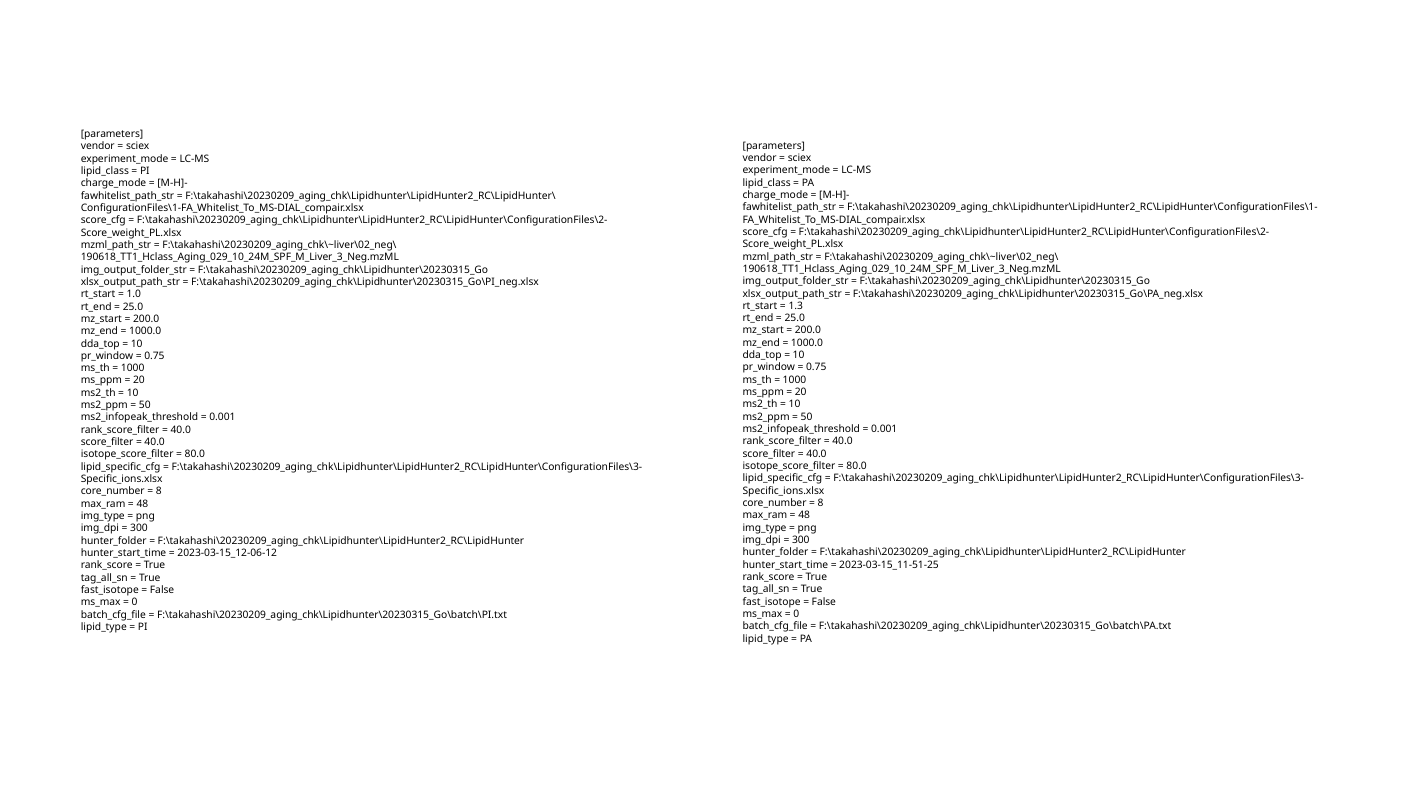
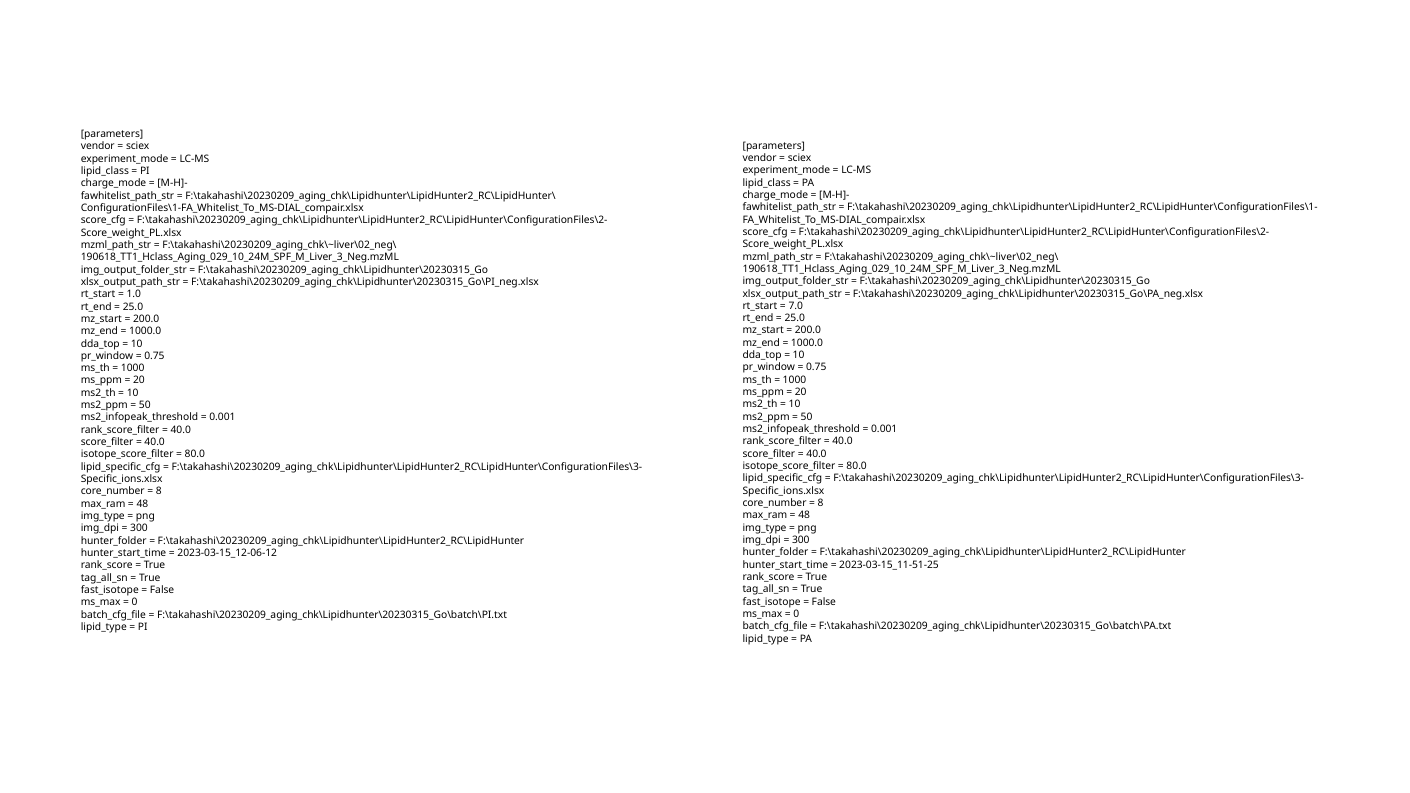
1.3: 1.3 -> 7.0 (796, 306)
